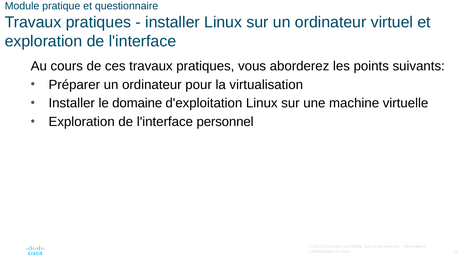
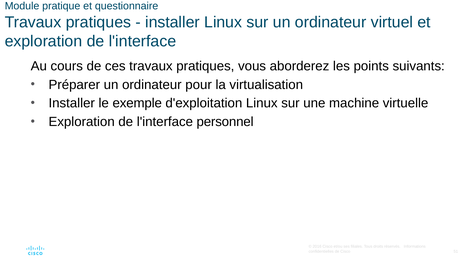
domaine: domaine -> exemple (137, 103)
